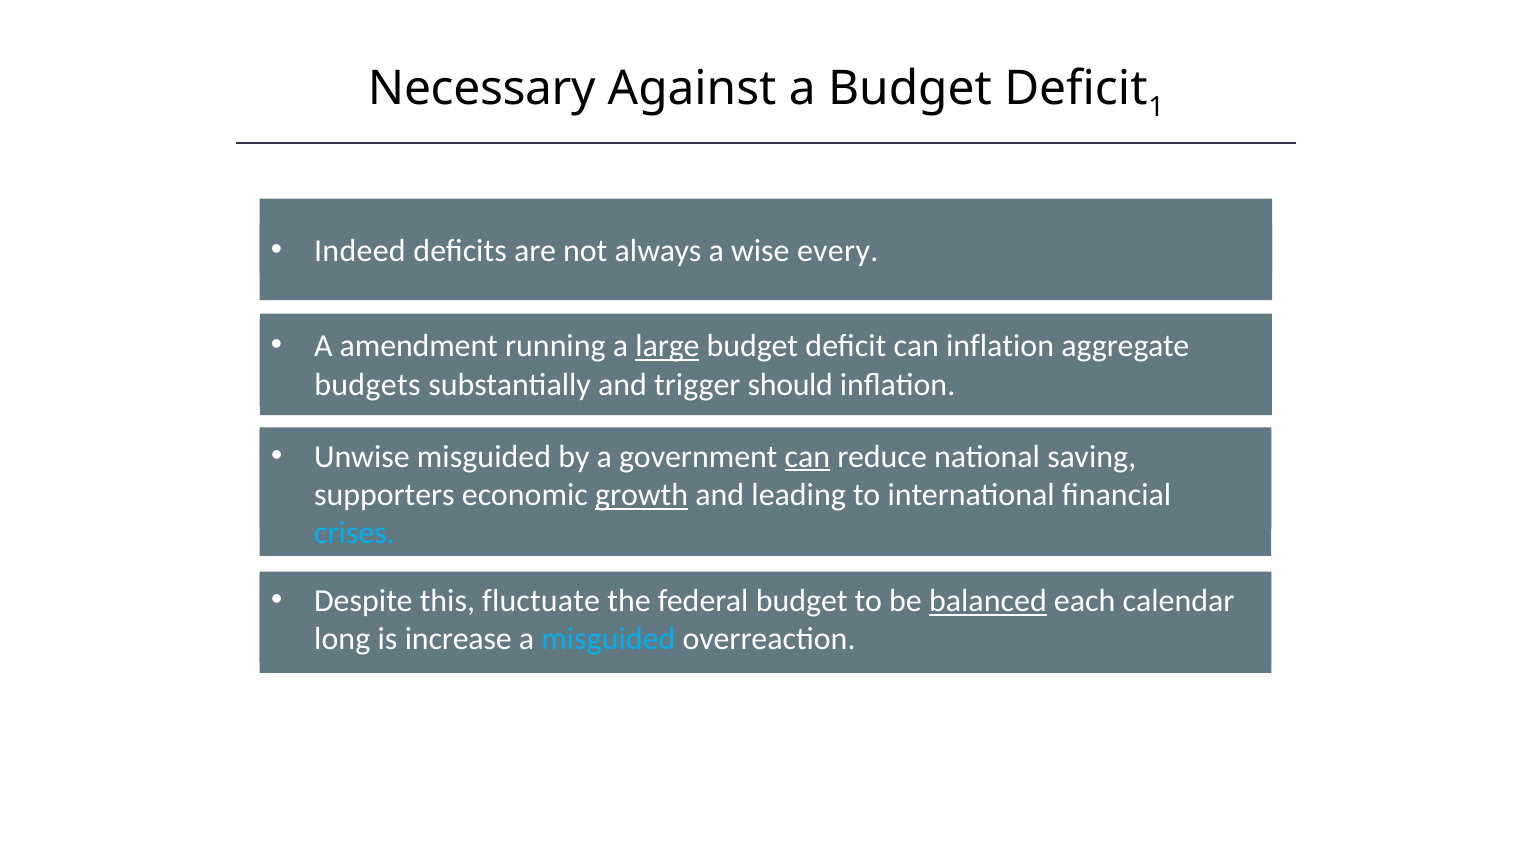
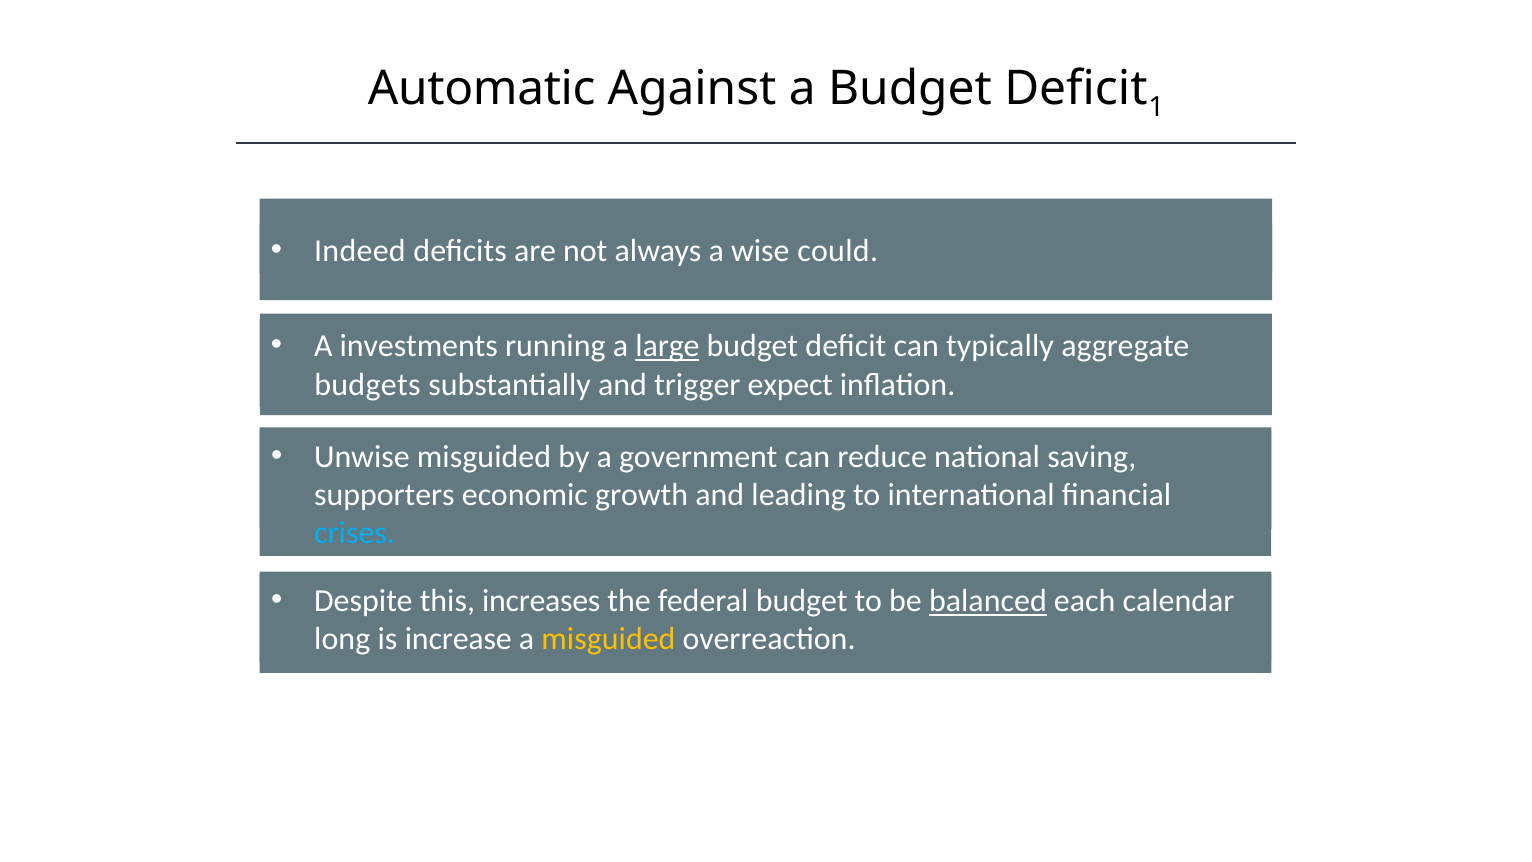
Necessary: Necessary -> Automatic (482, 89)
every: every -> could (838, 251)
amendment: amendment -> investments (419, 346)
can inflation: inflation -> typically (1000, 346)
should: should -> expect (790, 384)
can underline: present -> none (807, 457)
growth underline: present -> none (642, 495)
fluctuate: fluctuate -> increases (541, 601)
misguided colour: light blue -> yellow (608, 639)
